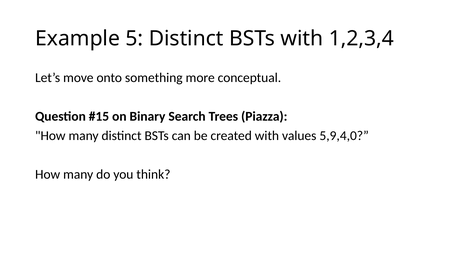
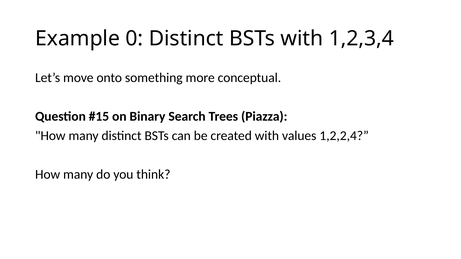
5: 5 -> 0 (134, 39)
5,9,4,0: 5,9,4,0 -> 1,2,2,4 (344, 136)
